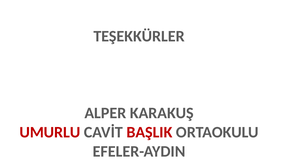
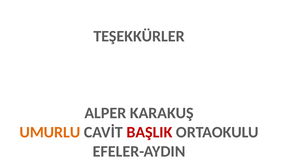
UMURLU colour: red -> orange (50, 133)
